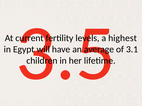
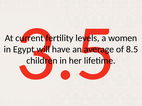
highest: highest -> women (123, 38)
3.1: 3.1 -> 8.5 (132, 50)
